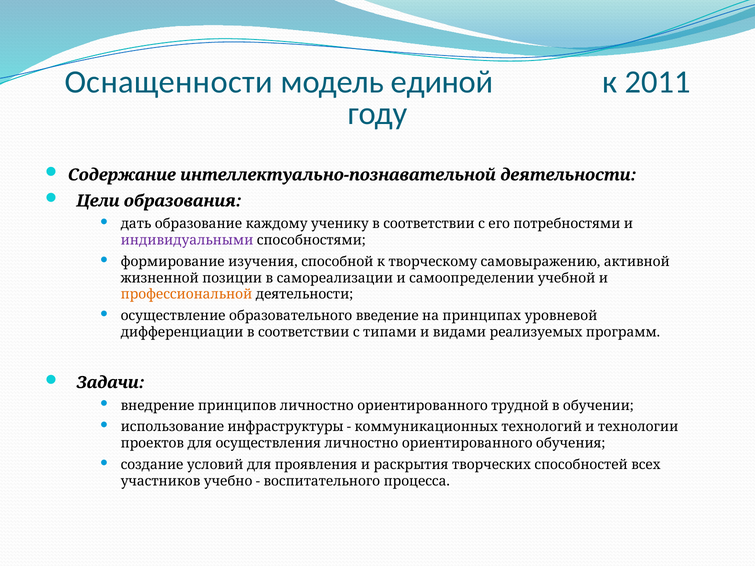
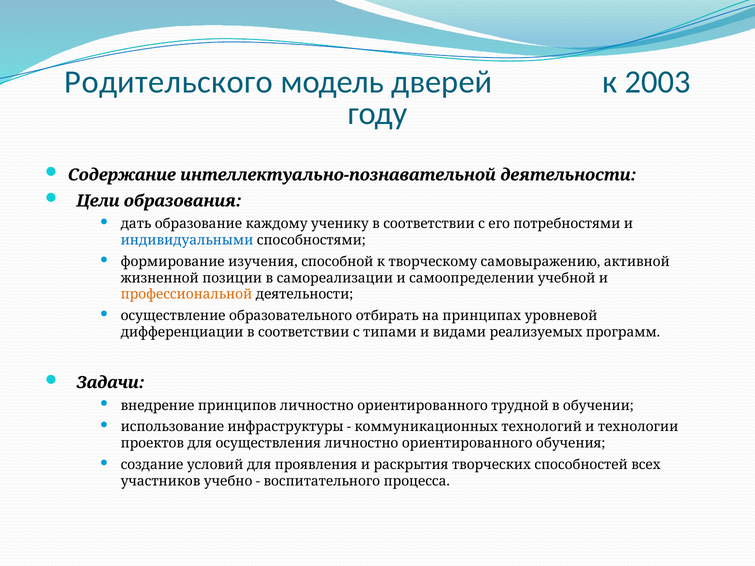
Оснащенности: Оснащенности -> Родительского (169, 82)
единой: единой -> дверей (442, 82)
2011: 2011 -> 2003 (658, 82)
индивидуальными colour: purple -> blue (187, 240)
введение: введение -> отбирать (387, 316)
